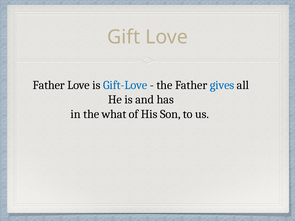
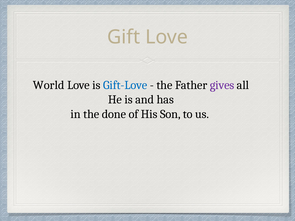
Father: Father -> World (49, 85)
gives colour: blue -> purple (222, 85)
what: what -> done (114, 114)
